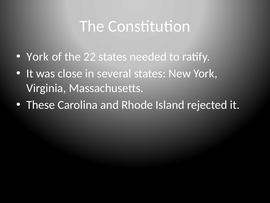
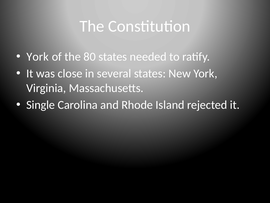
22: 22 -> 80 (90, 57)
These: These -> Single (41, 105)
